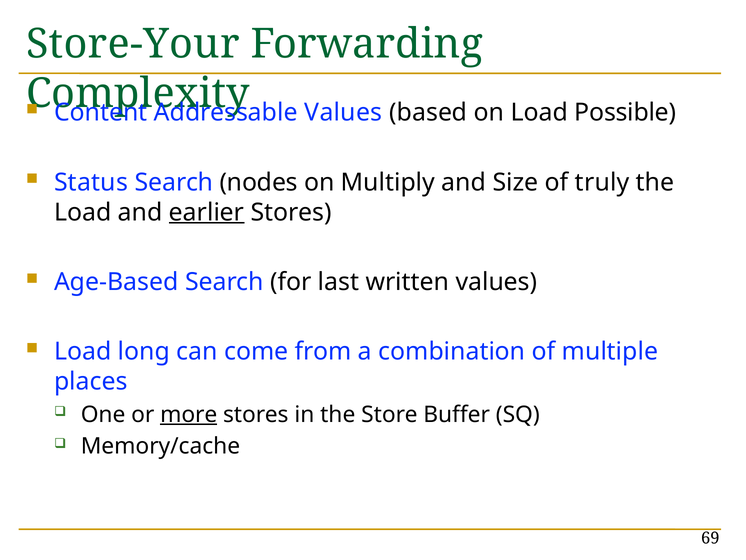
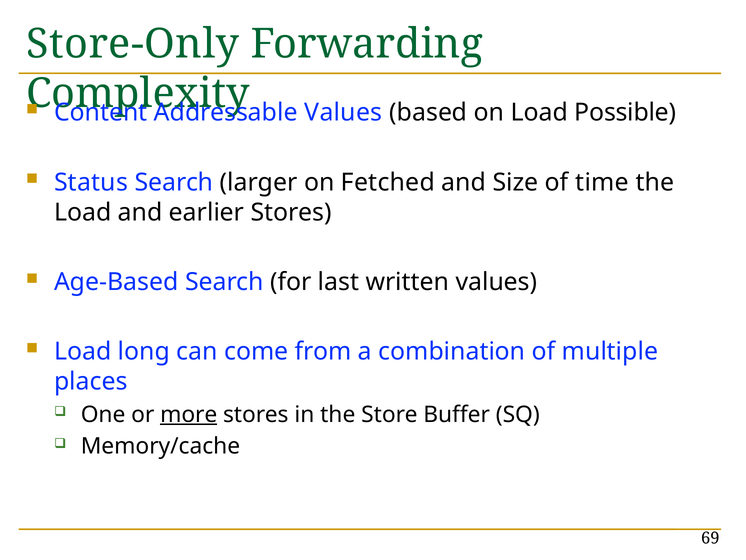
Store-Your: Store-Your -> Store-Only (133, 44)
nodes: nodes -> larger (259, 182)
Multiply: Multiply -> Fetched (388, 182)
truly: truly -> time (602, 182)
earlier underline: present -> none (207, 212)
